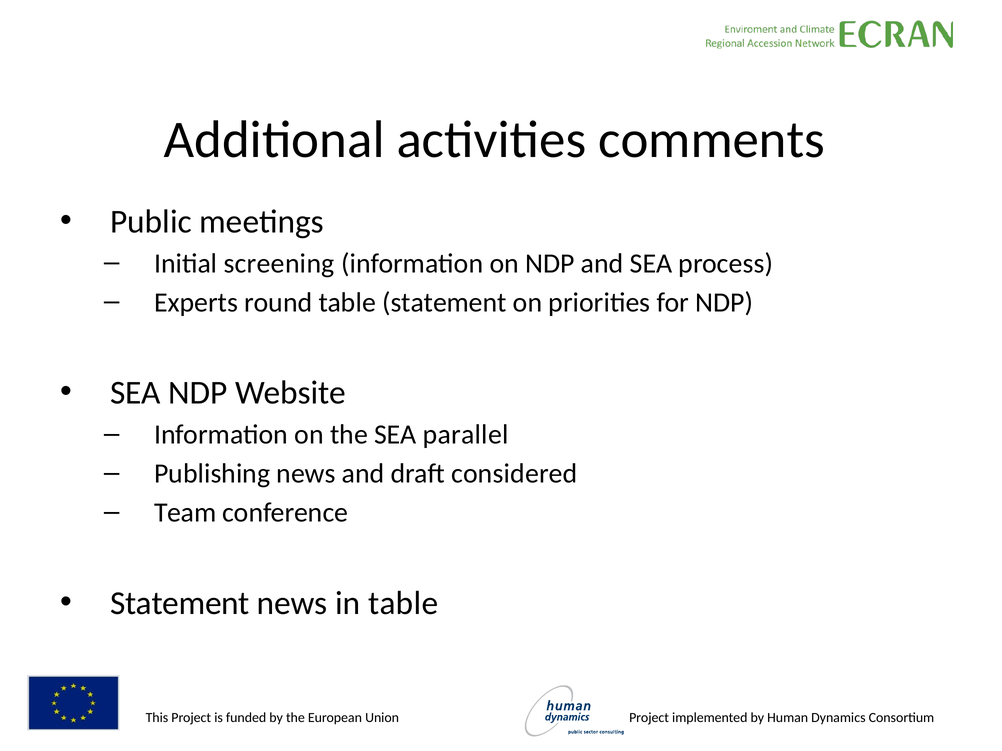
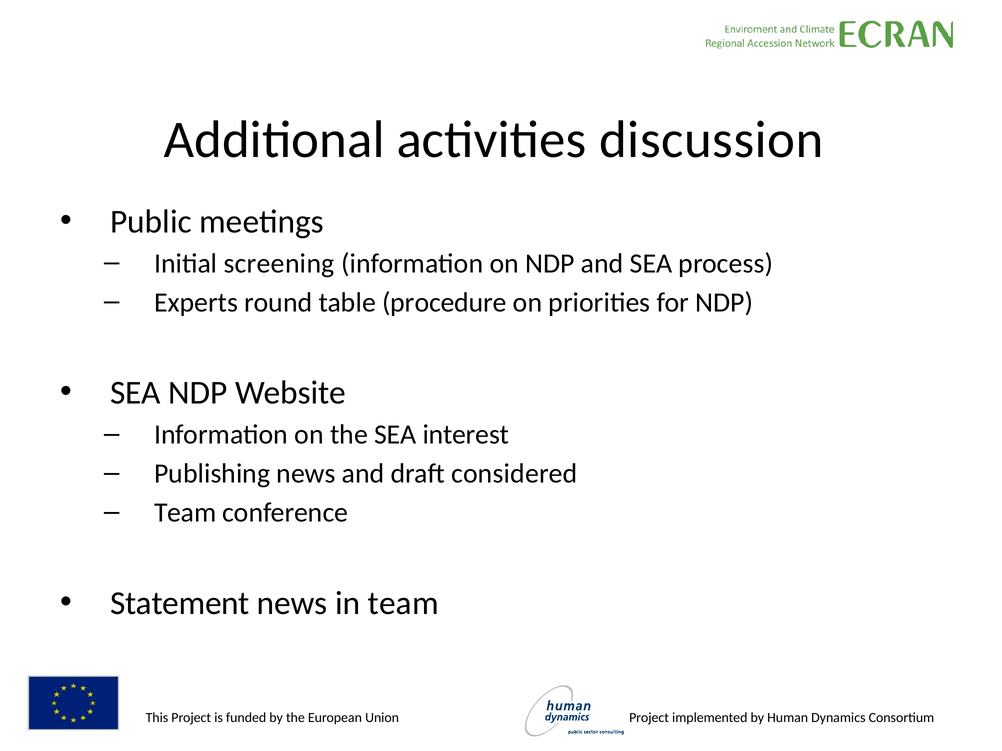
comments: comments -> discussion (711, 140)
table statement: statement -> procedure (444, 303)
parallel: parallel -> interest (466, 435)
in table: table -> team (403, 604)
